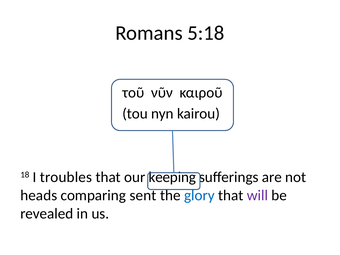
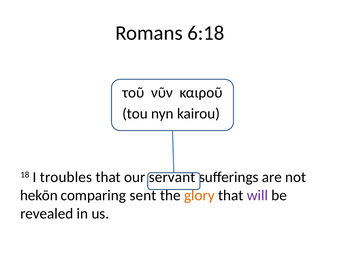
5:18: 5:18 -> 6:18 (206, 33)
keeping: keeping -> servant (172, 177)
heads: heads -> hekōn (39, 195)
glory colour: blue -> orange (199, 195)
